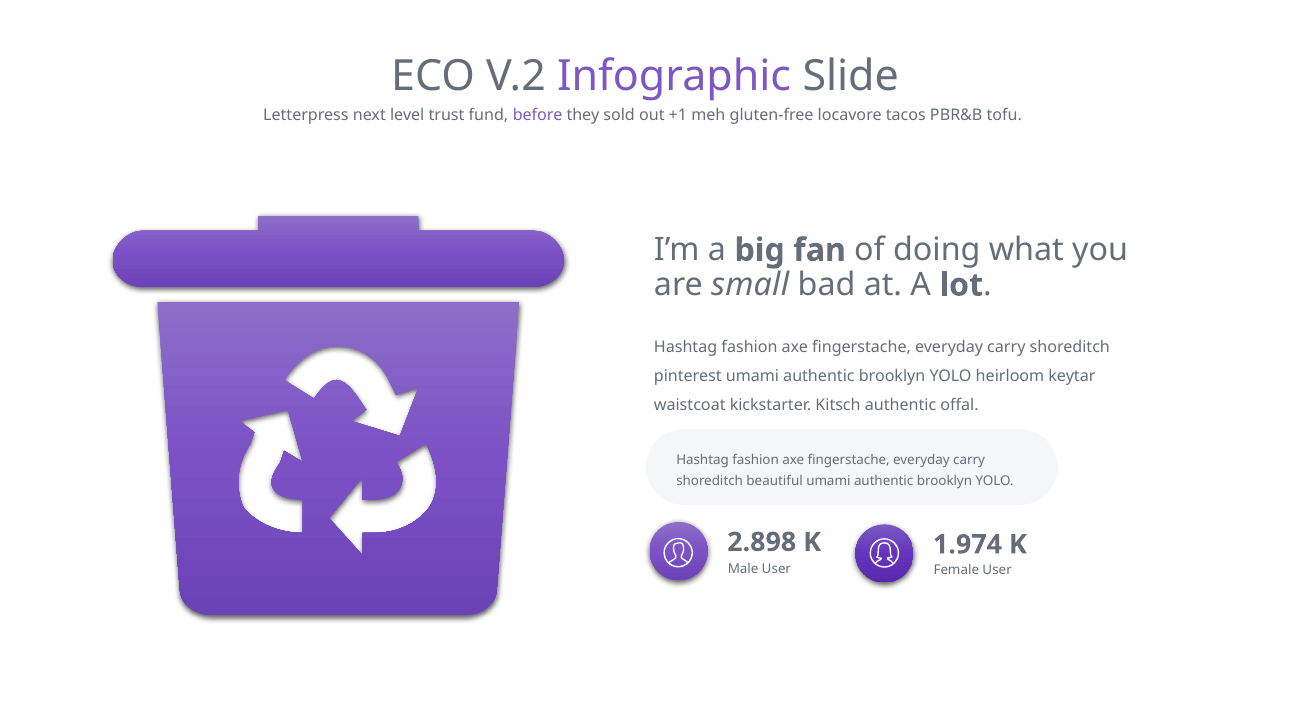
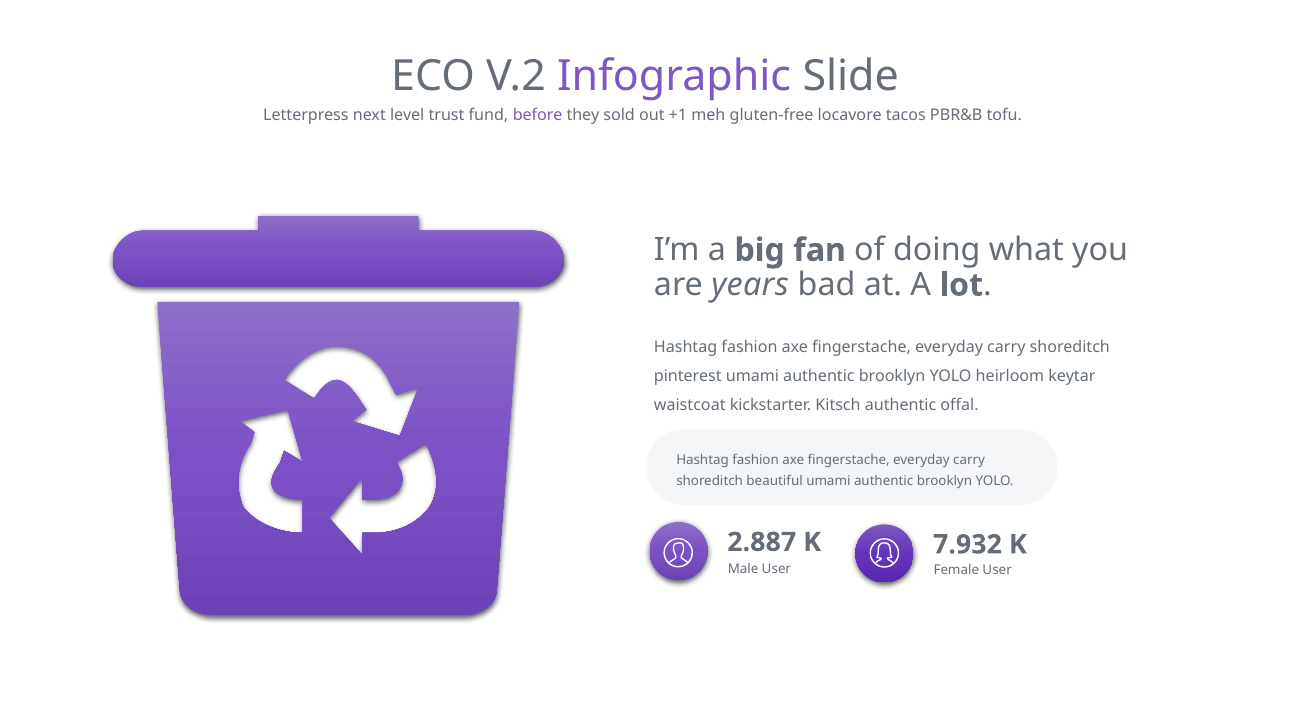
small: small -> years (750, 285)
2.898: 2.898 -> 2.887 (762, 542)
1.974: 1.974 -> 7.932 (967, 545)
